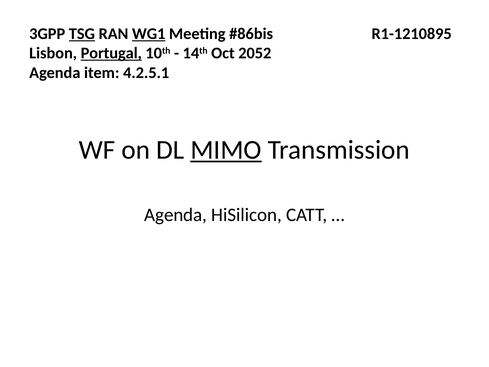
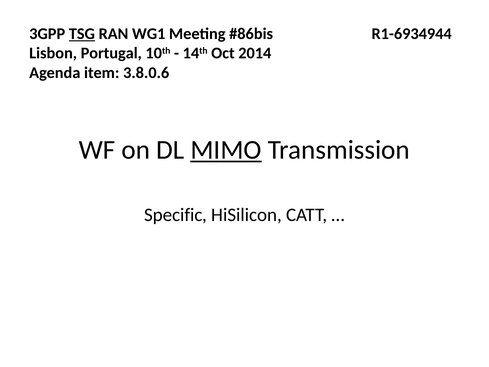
WG1 underline: present -> none (149, 34)
R1-1210895: R1-1210895 -> R1-6934944 (412, 34)
Portugal underline: present -> none (111, 53)
2052: 2052 -> 2014 (255, 53)
4.2.5.1: 4.2.5.1 -> 3.8.0.6 (146, 73)
Agenda: Agenda -> Specific (176, 215)
